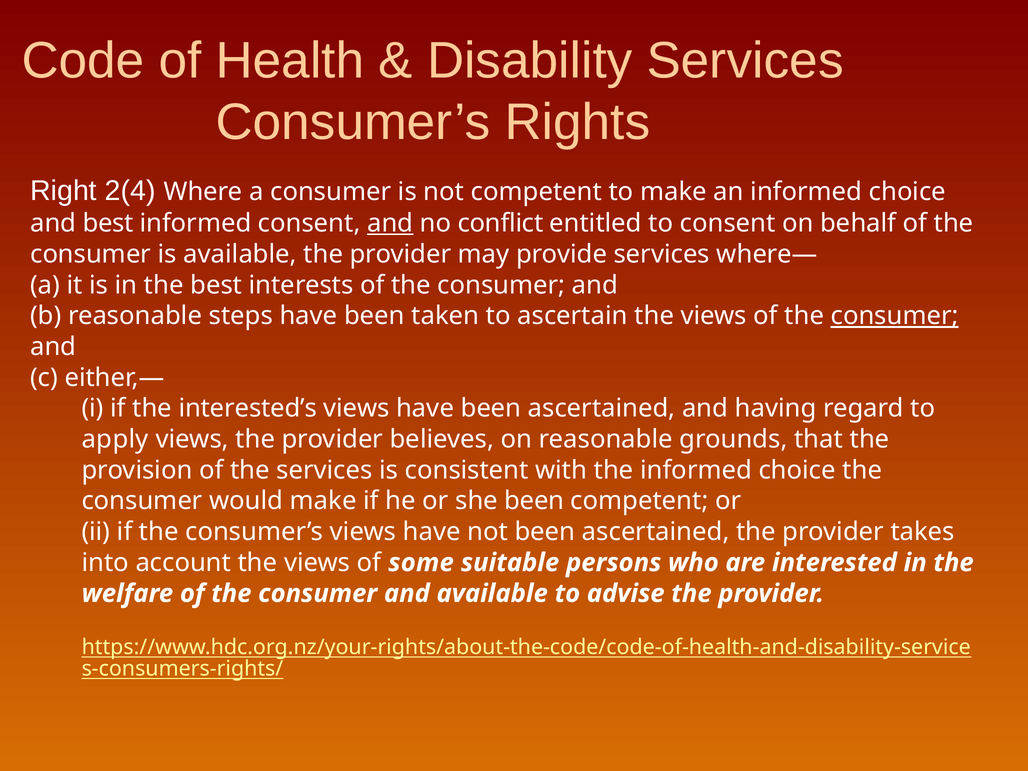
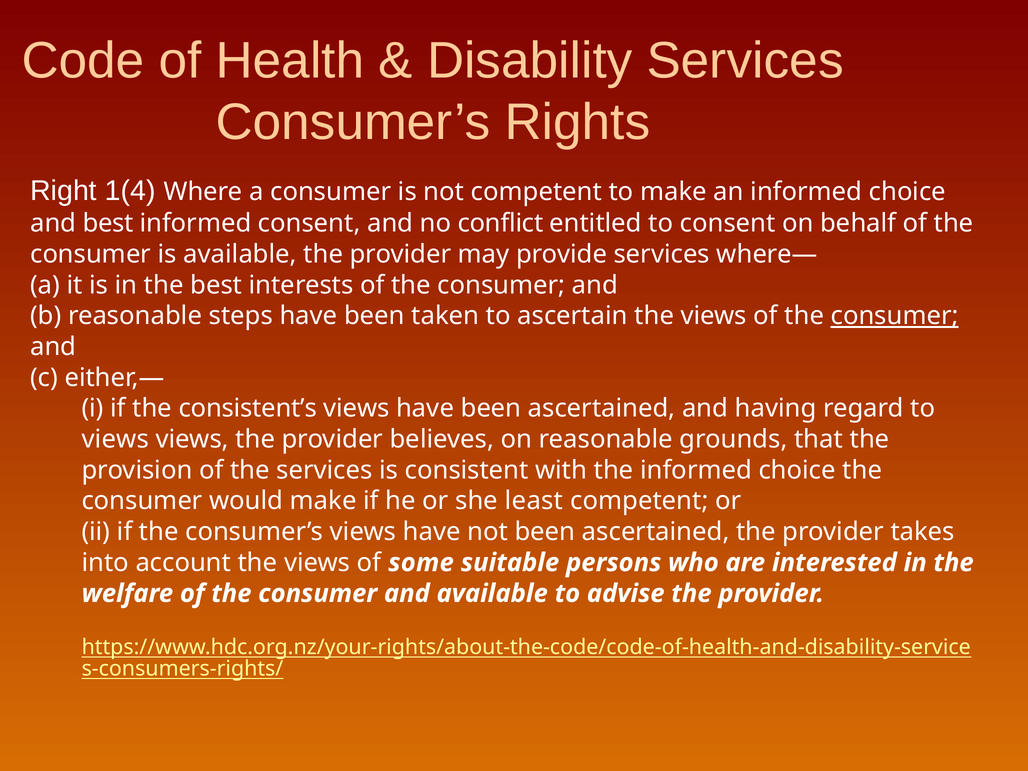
2(4: 2(4 -> 1(4 (130, 191)
and underline: present -> none (390, 223)
interested’s: interested’s -> consistent’s (248, 408)
apply: apply -> views (115, 439)
she been: been -> least (534, 501)
